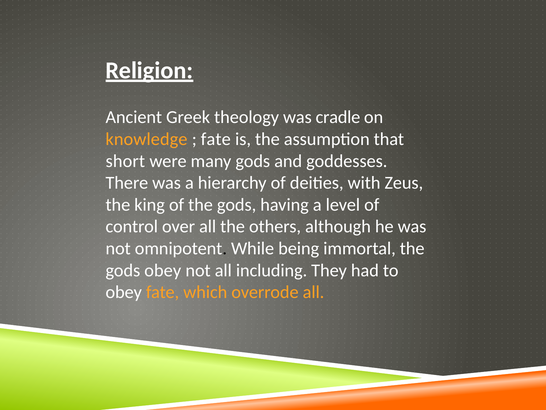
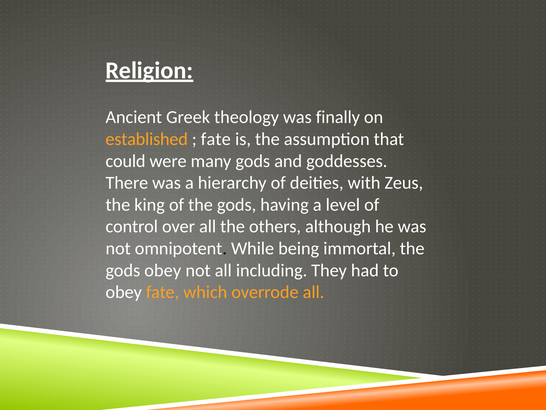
cradle: cradle -> finally (338, 117)
knowledge: knowledge -> established (147, 139)
short: short -> could (126, 161)
